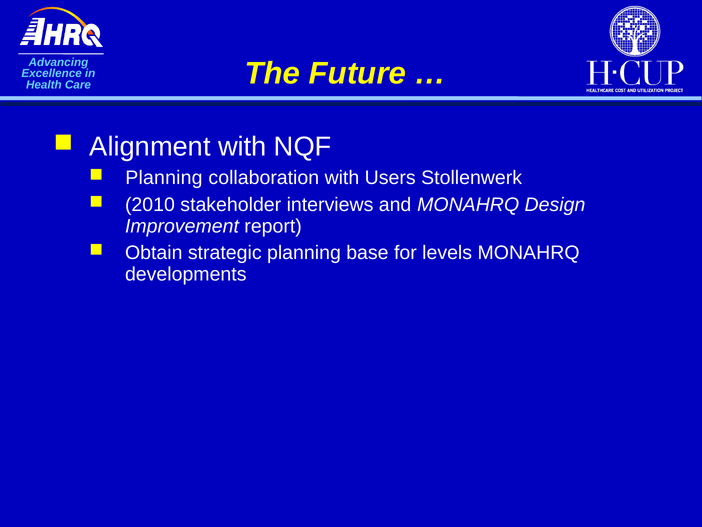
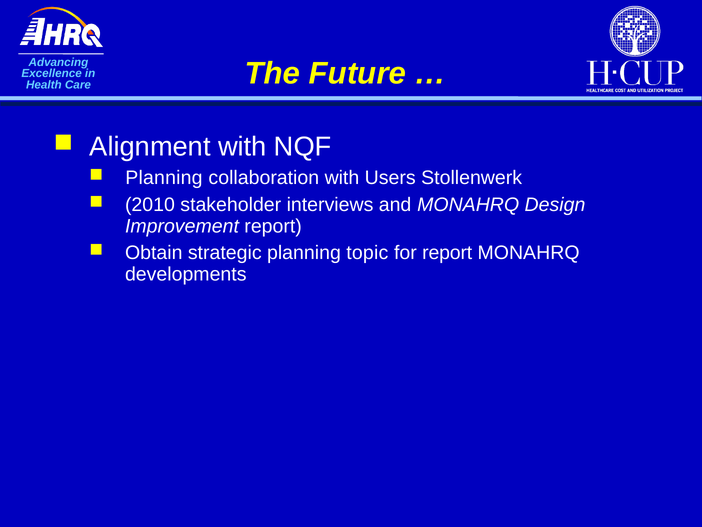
base: base -> topic (367, 253)
for levels: levels -> report (447, 253)
